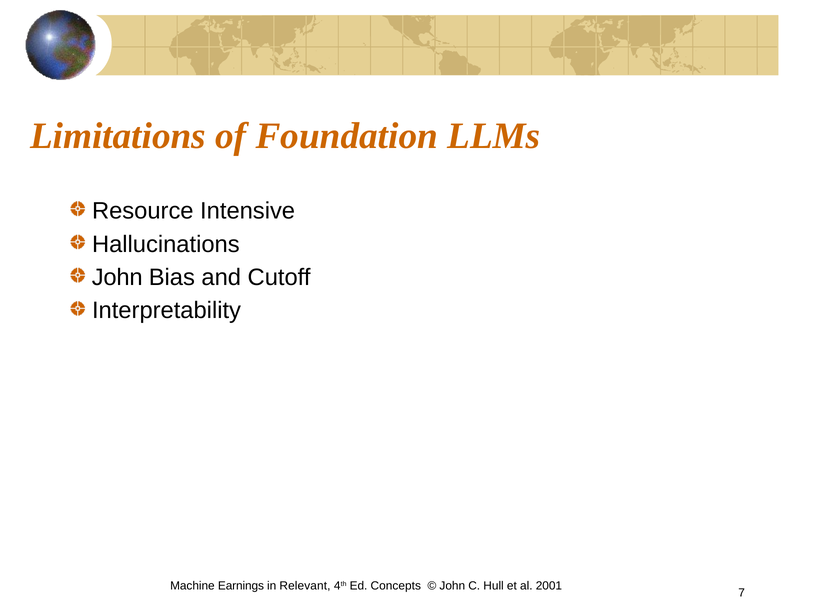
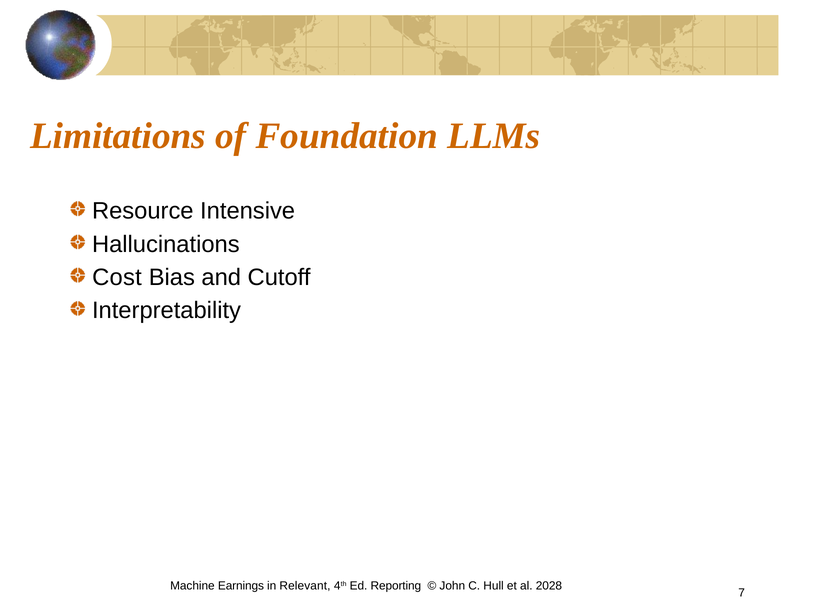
John: John -> Cost (117, 278)
Concepts: Concepts -> Reporting (396, 587)
2001: 2001 -> 2028 (549, 587)
